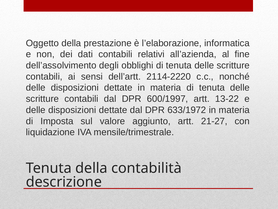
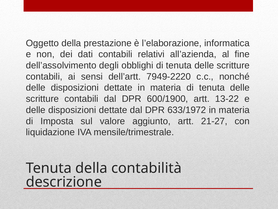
2114-2220: 2114-2220 -> 7949-2220 (169, 76)
600/1997: 600/1997 -> 600/1900 (168, 99)
